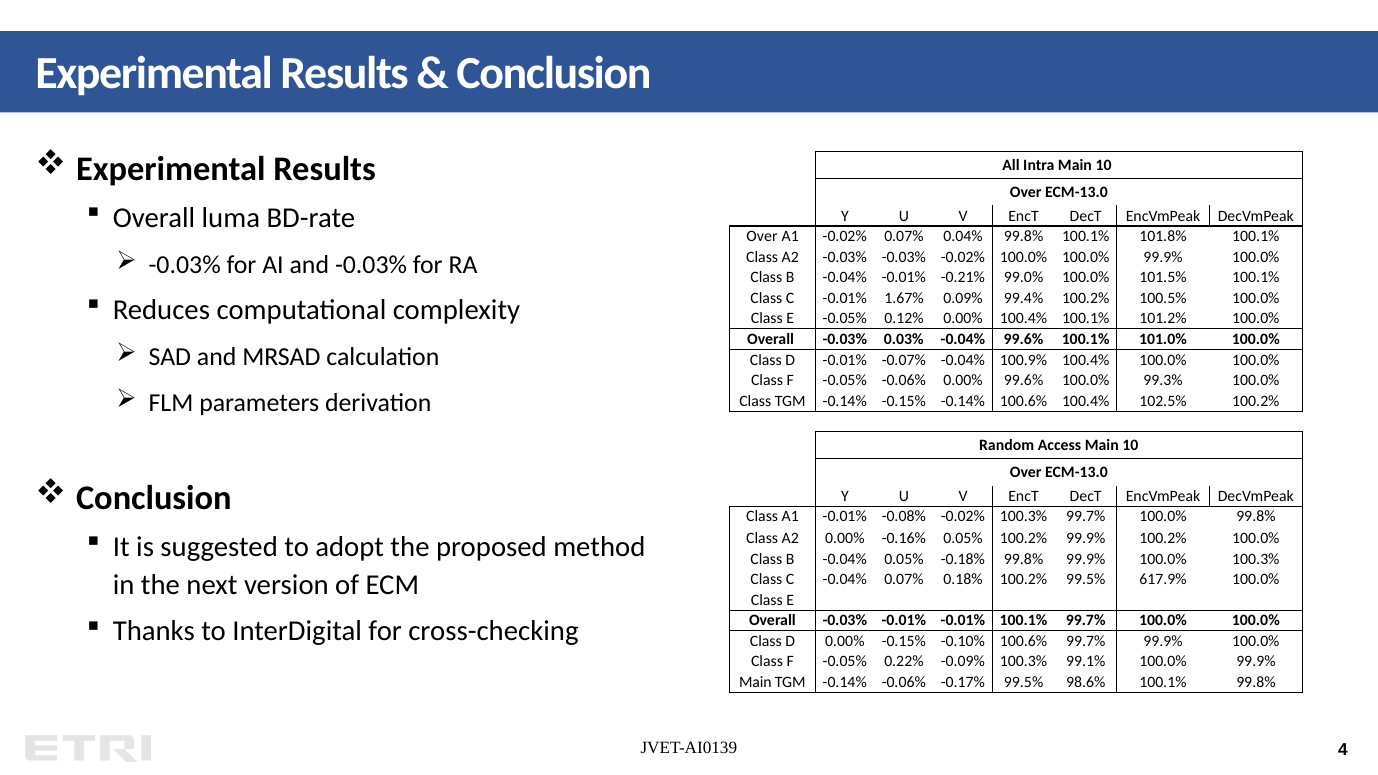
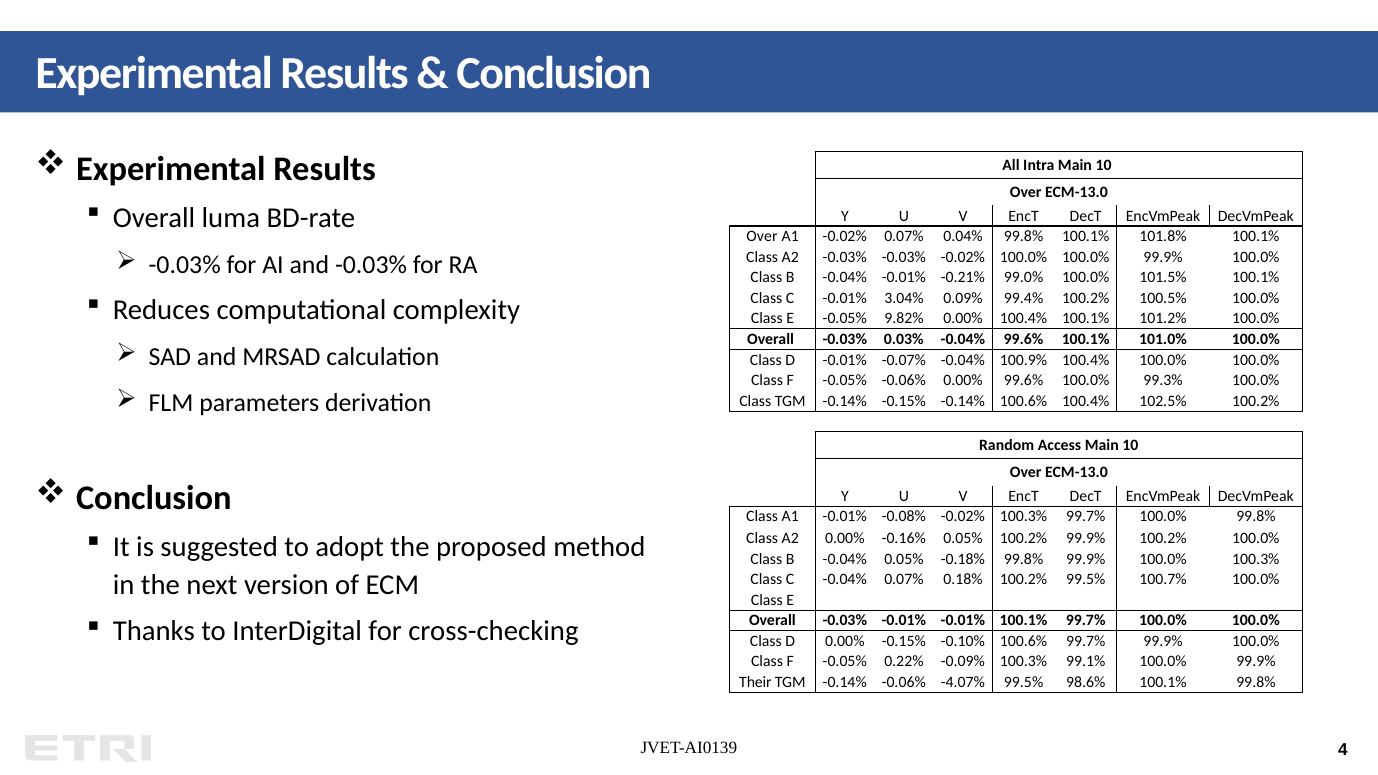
1.67%: 1.67% -> 3.04% (904, 298)
0.12%: 0.12% -> 9.82% (904, 319)
617.9%: 617.9% -> 100.7% (1163, 580)
Main: Main -> Their (755, 682)
-0.17%: -0.17% -> -4.07% (963, 682)
